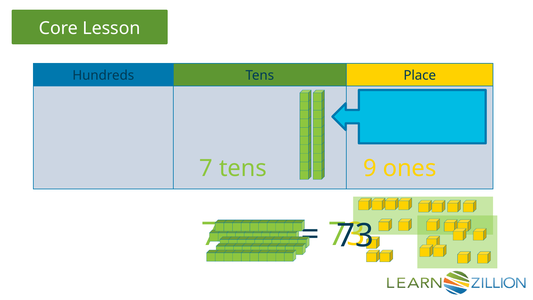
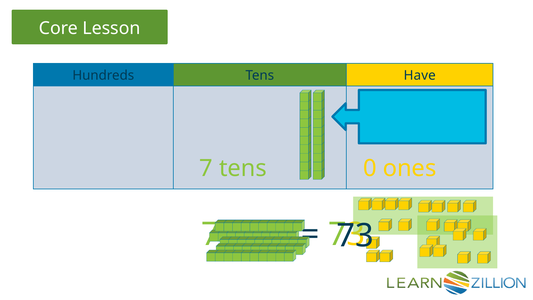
Place: Place -> Have (420, 75)
9: 9 -> 0 (370, 168)
